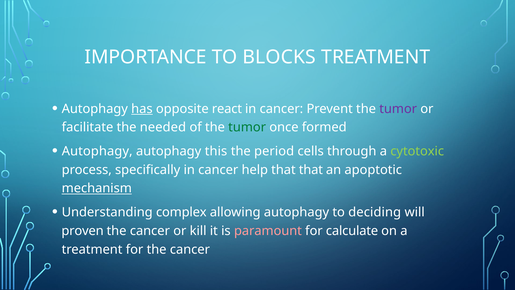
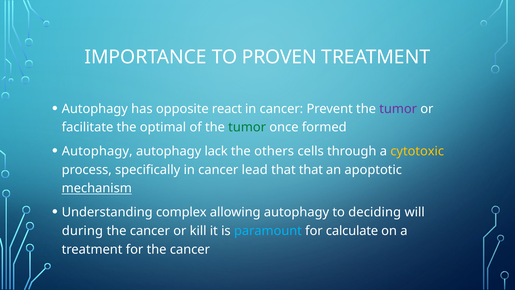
BLOCKS: BLOCKS -> PROVEN (279, 57)
has underline: present -> none (142, 109)
needed: needed -> optimal (163, 127)
this: this -> lack (216, 151)
period: period -> others (274, 151)
cytotoxic colour: light green -> yellow (417, 151)
help: help -> lead (255, 170)
proven: proven -> during (82, 231)
paramount colour: pink -> light blue (268, 231)
